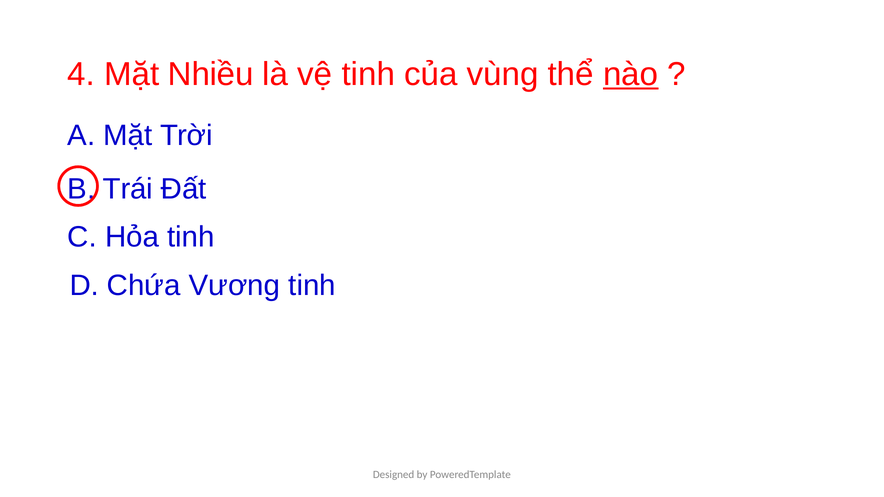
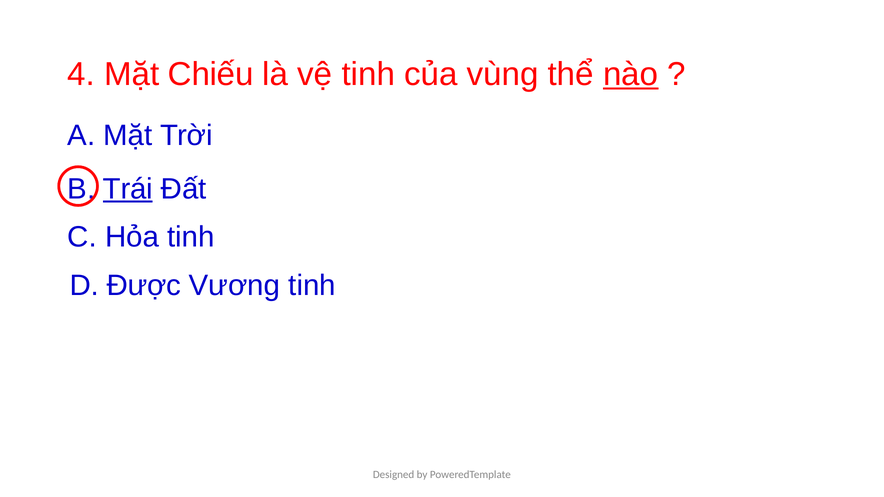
Nhiều: Nhiều -> Chiếu (211, 74)
Trái underline: none -> present (128, 189)
Chứa: Chứa -> Được (144, 286)
